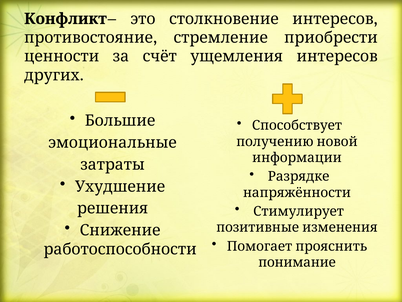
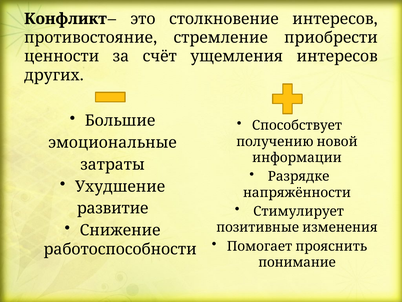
решения: решения -> развитие (113, 208)
